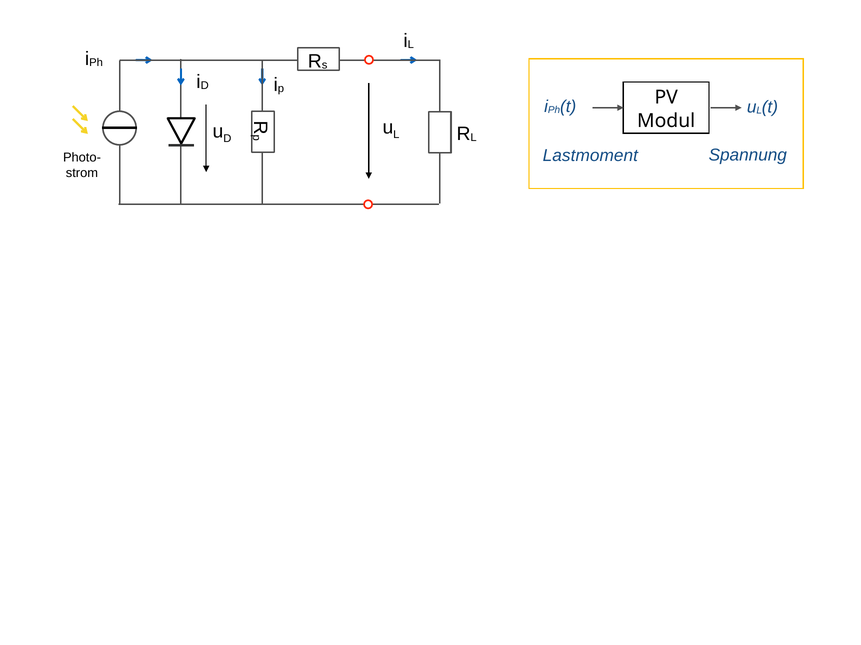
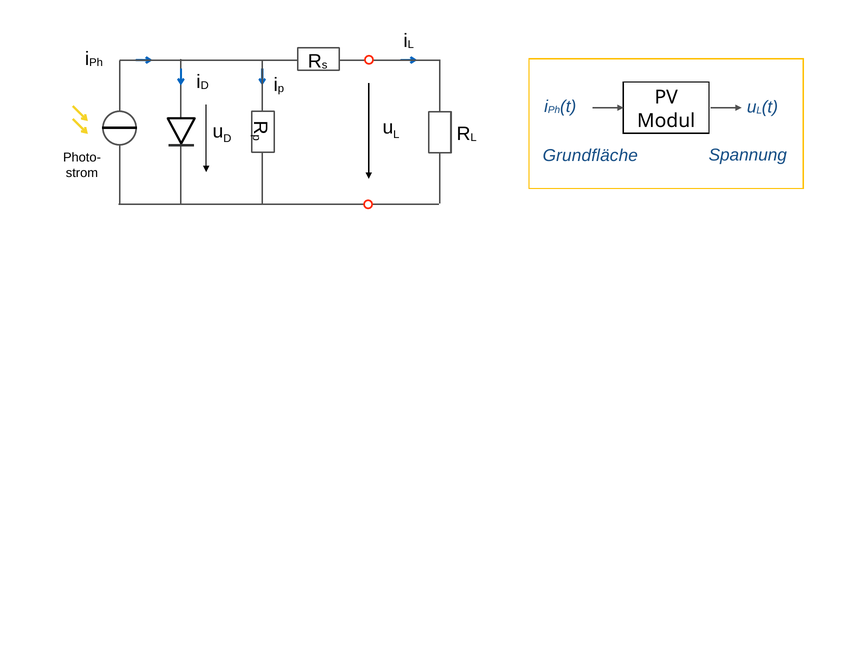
Lastmoment: Lastmoment -> Grundfläche (590, 156)
